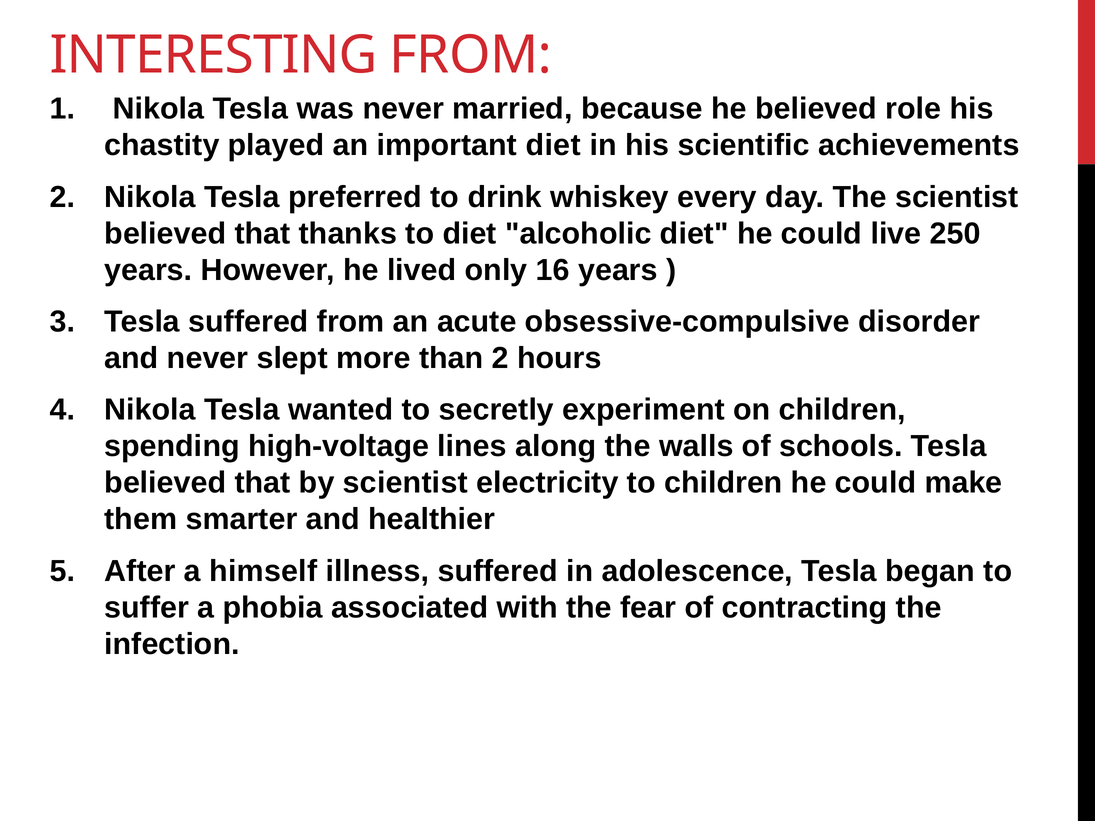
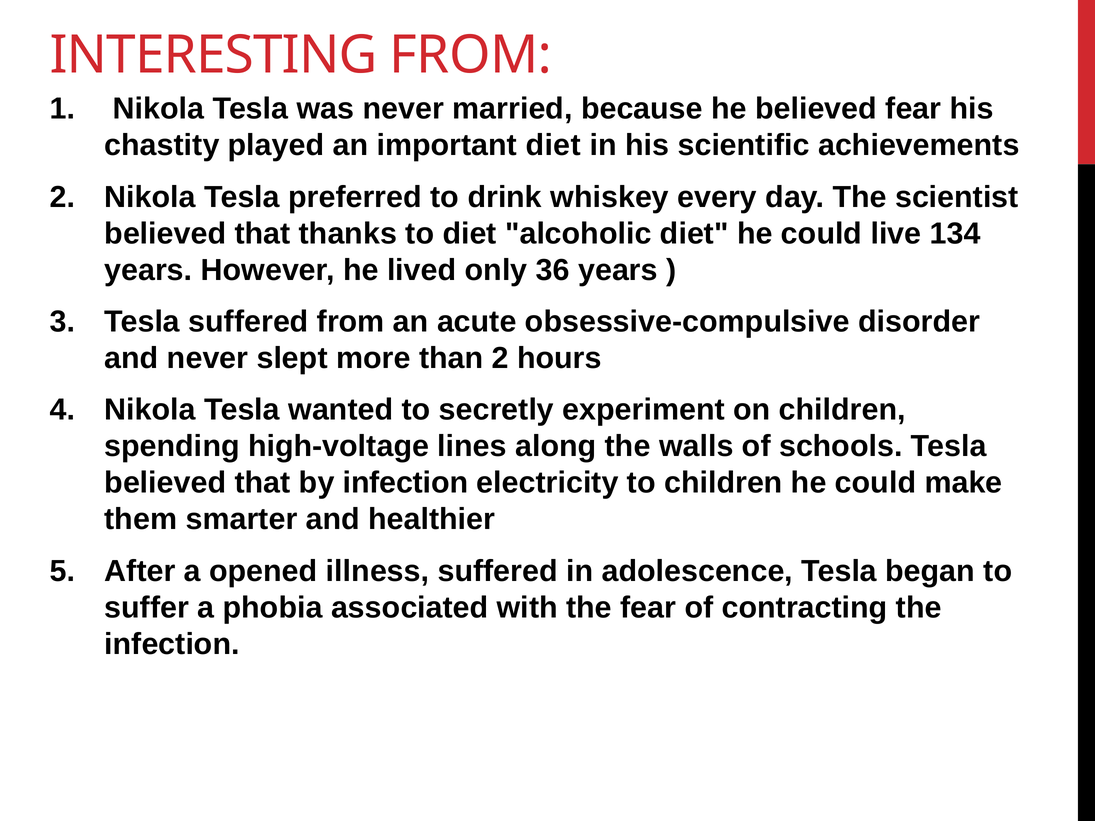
believed role: role -> fear (913, 109)
250: 250 -> 134 (955, 234)
16: 16 -> 36 (553, 270)
by scientist: scientist -> infection (406, 483)
himself: himself -> opened (263, 571)
